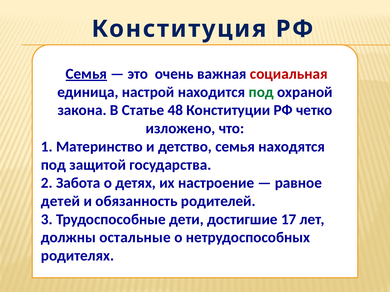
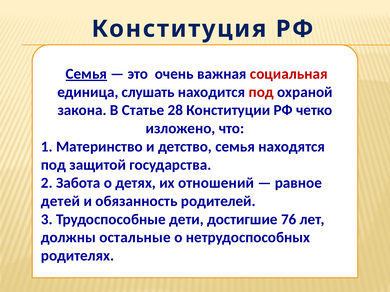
настрой: настрой -> слушать (148, 92)
под colour: green -> red (261, 92)
48: 48 -> 28 (175, 110)
настроение: настроение -> отношений (216, 183)
17: 17 -> 76 (289, 220)
